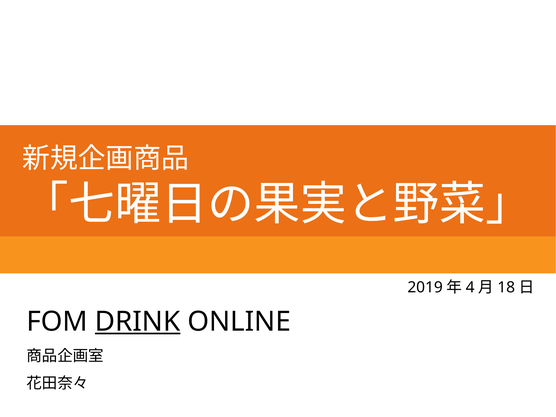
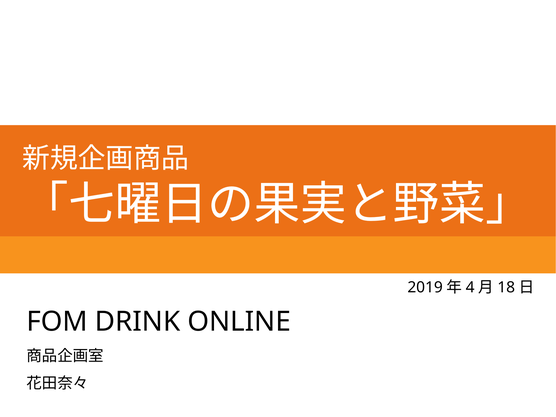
DRINK underline: present -> none (138, 322)
